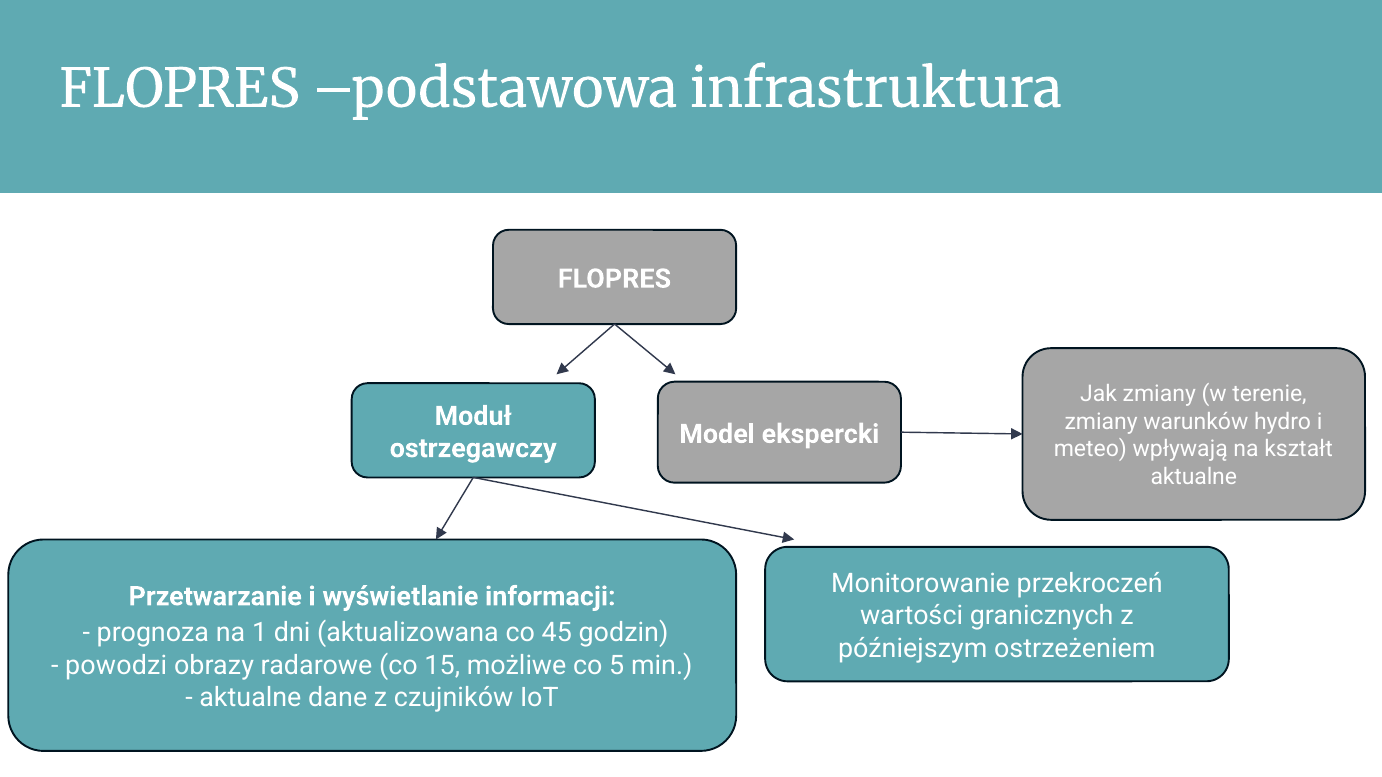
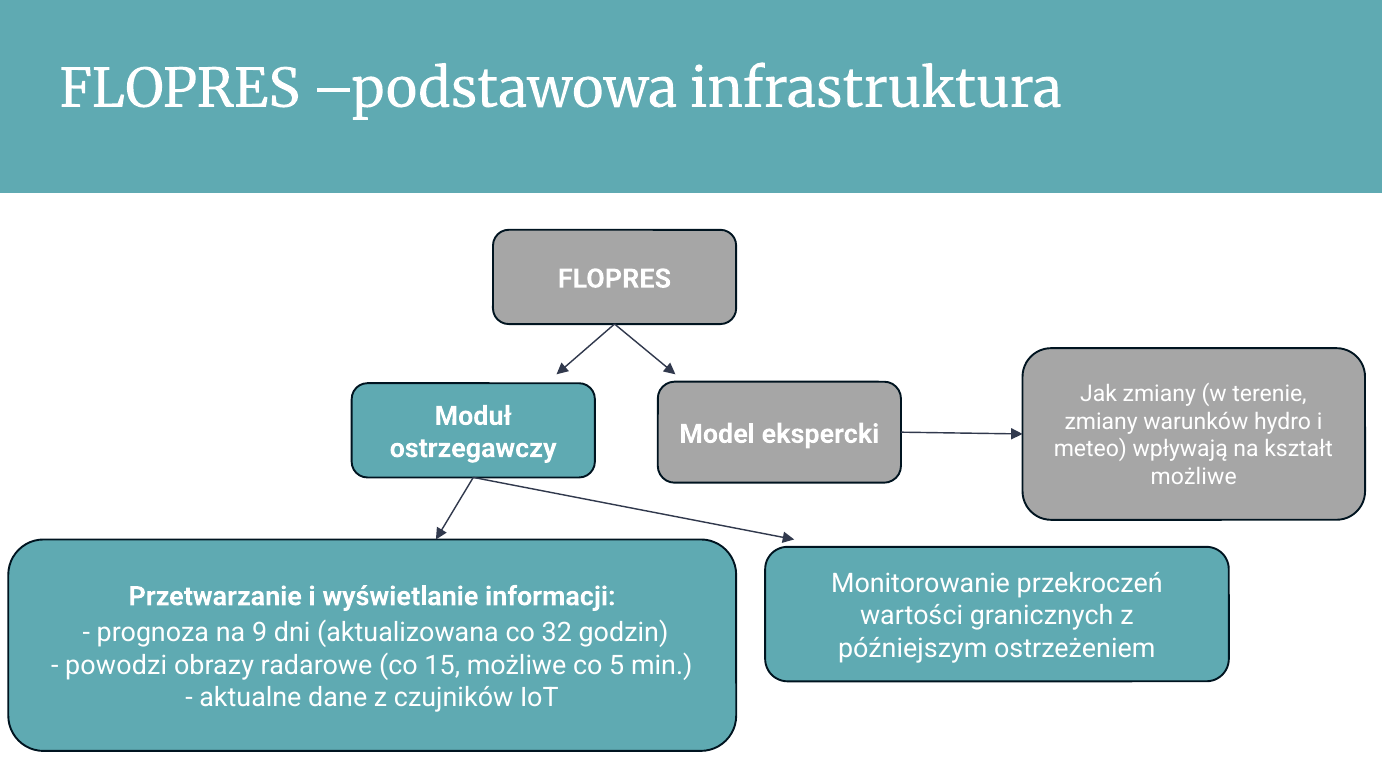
aktualne: aktualne -> możliwe (1194, 477)
1: 1 -> 9 (260, 633)
45: 45 -> 32 (557, 633)
